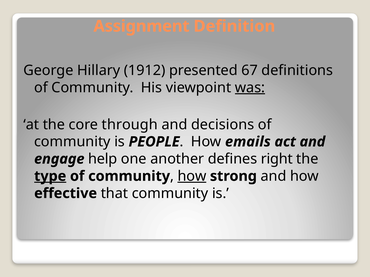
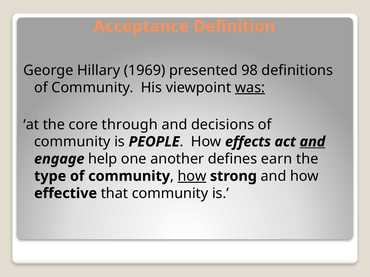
Assignment: Assignment -> Acceptance (141, 26)
1912: 1912 -> 1969 (145, 70)
67: 67 -> 98 (250, 70)
emails: emails -> effects (248, 142)
and underline: none -> present (312, 142)
right: right -> earn (277, 159)
type underline: present -> none (50, 176)
